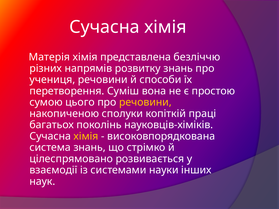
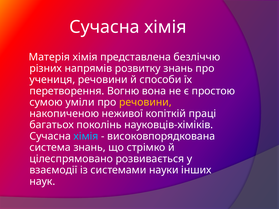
Суміш: Суміш -> Вогню (123, 91)
цього: цього -> уміли (80, 102)
сполуки: сполуки -> неживої (122, 114)
хімія colour: yellow -> light blue (86, 136)
